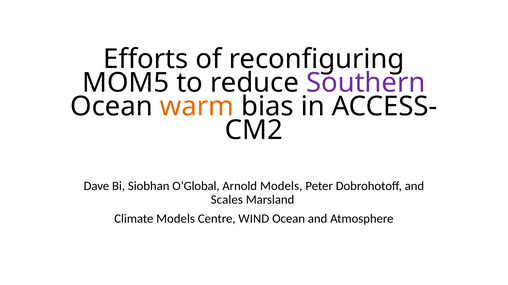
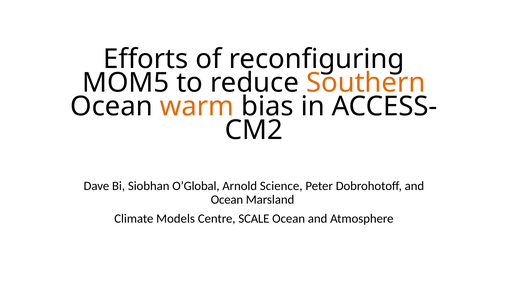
Southern colour: purple -> orange (366, 83)
Arnold Models: Models -> Science (281, 187)
Scales: Scales -> Ocean (227, 200)
WIND: WIND -> SCALE (254, 219)
